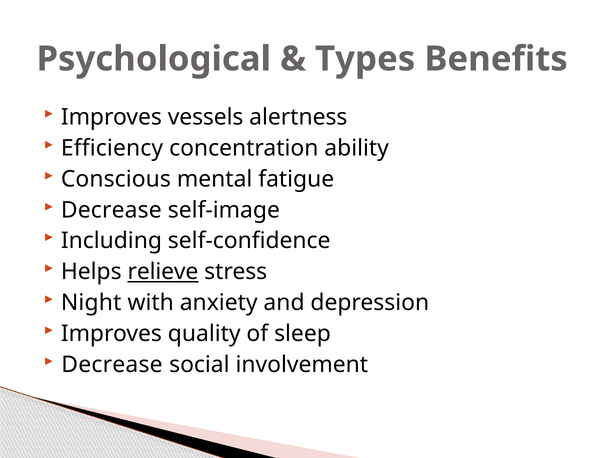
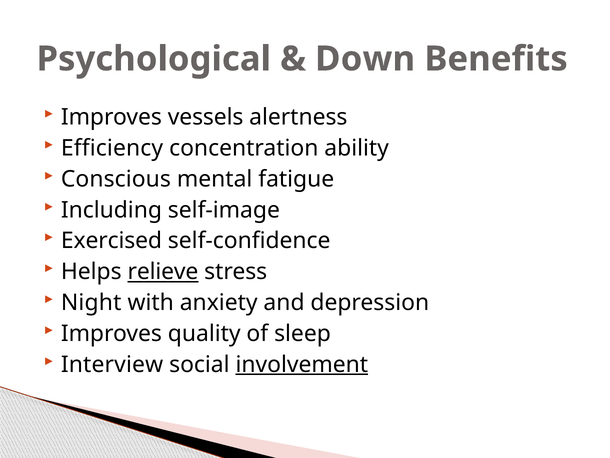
Types: Types -> Down (365, 59)
Decrease: Decrease -> Including (111, 210)
Including: Including -> Exercised (111, 241)
Decrease: Decrease -> Interview (112, 364)
involvement underline: none -> present (302, 364)
